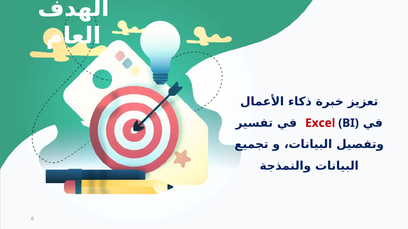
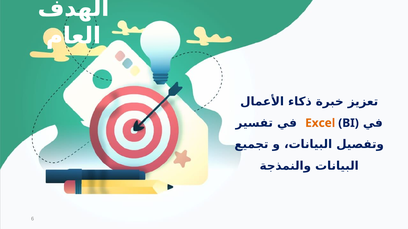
Excel colour: red -> orange (320, 123)
